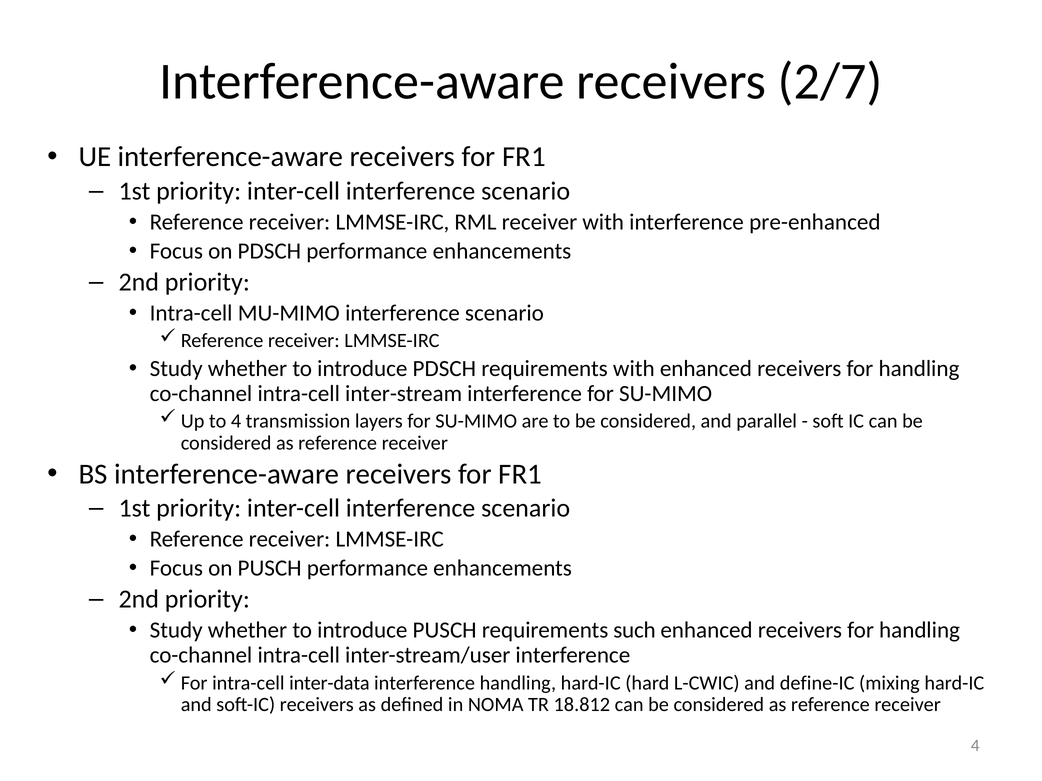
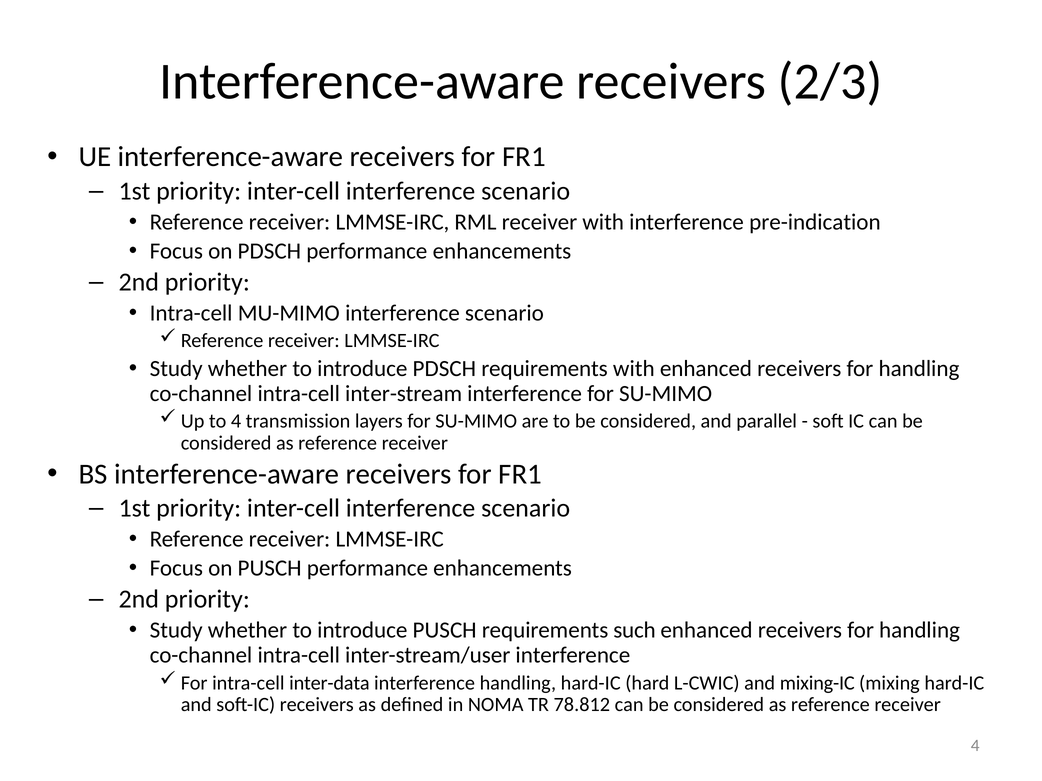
2/7: 2/7 -> 2/3 (830, 82)
pre-enhanced: pre-enhanced -> pre-indication (815, 222)
define-IC: define-IC -> mixing-IC (817, 683)
18.812: 18.812 -> 78.812 (582, 705)
